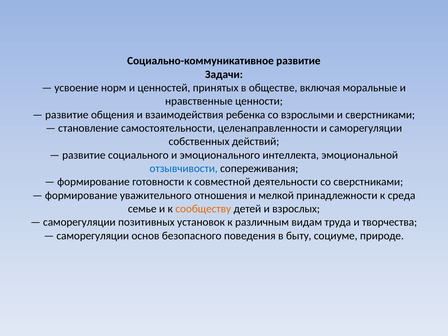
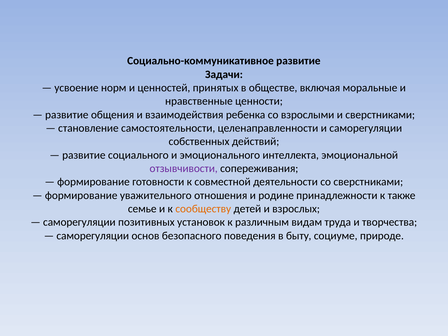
отзывчивости colour: blue -> purple (184, 168)
мелкой: мелкой -> родине (276, 195)
среда: среда -> также (402, 195)
